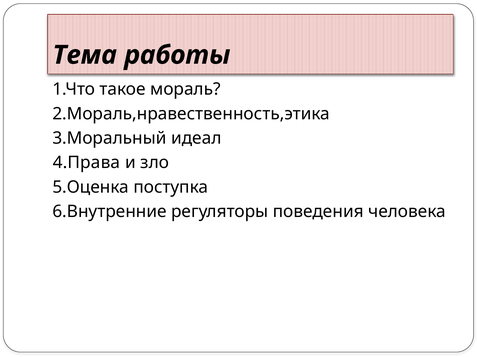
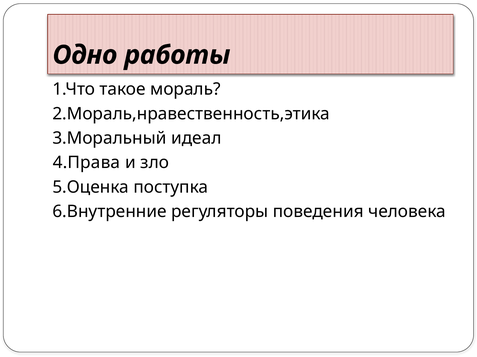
Тема: Тема -> Одно (85, 55)
